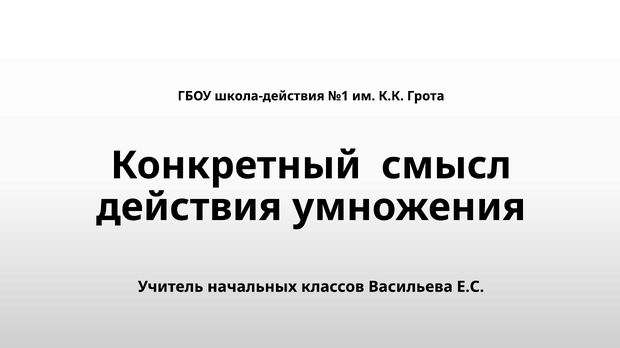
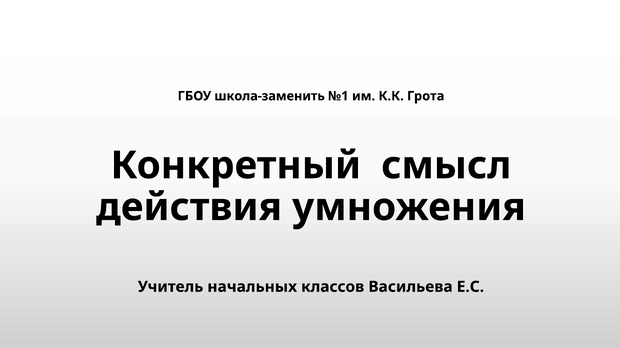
школа-действия: школа-действия -> школа-заменить (270, 96)
